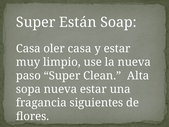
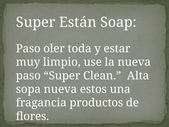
Casa: Casa -> Paso (28, 48)
oler casa: casa -> toda (80, 48)
nueva estar: estar -> estos (93, 89)
siguientes: siguientes -> productos (96, 103)
